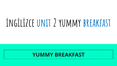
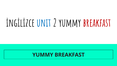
breakfast colour: blue -> red (97, 23)
